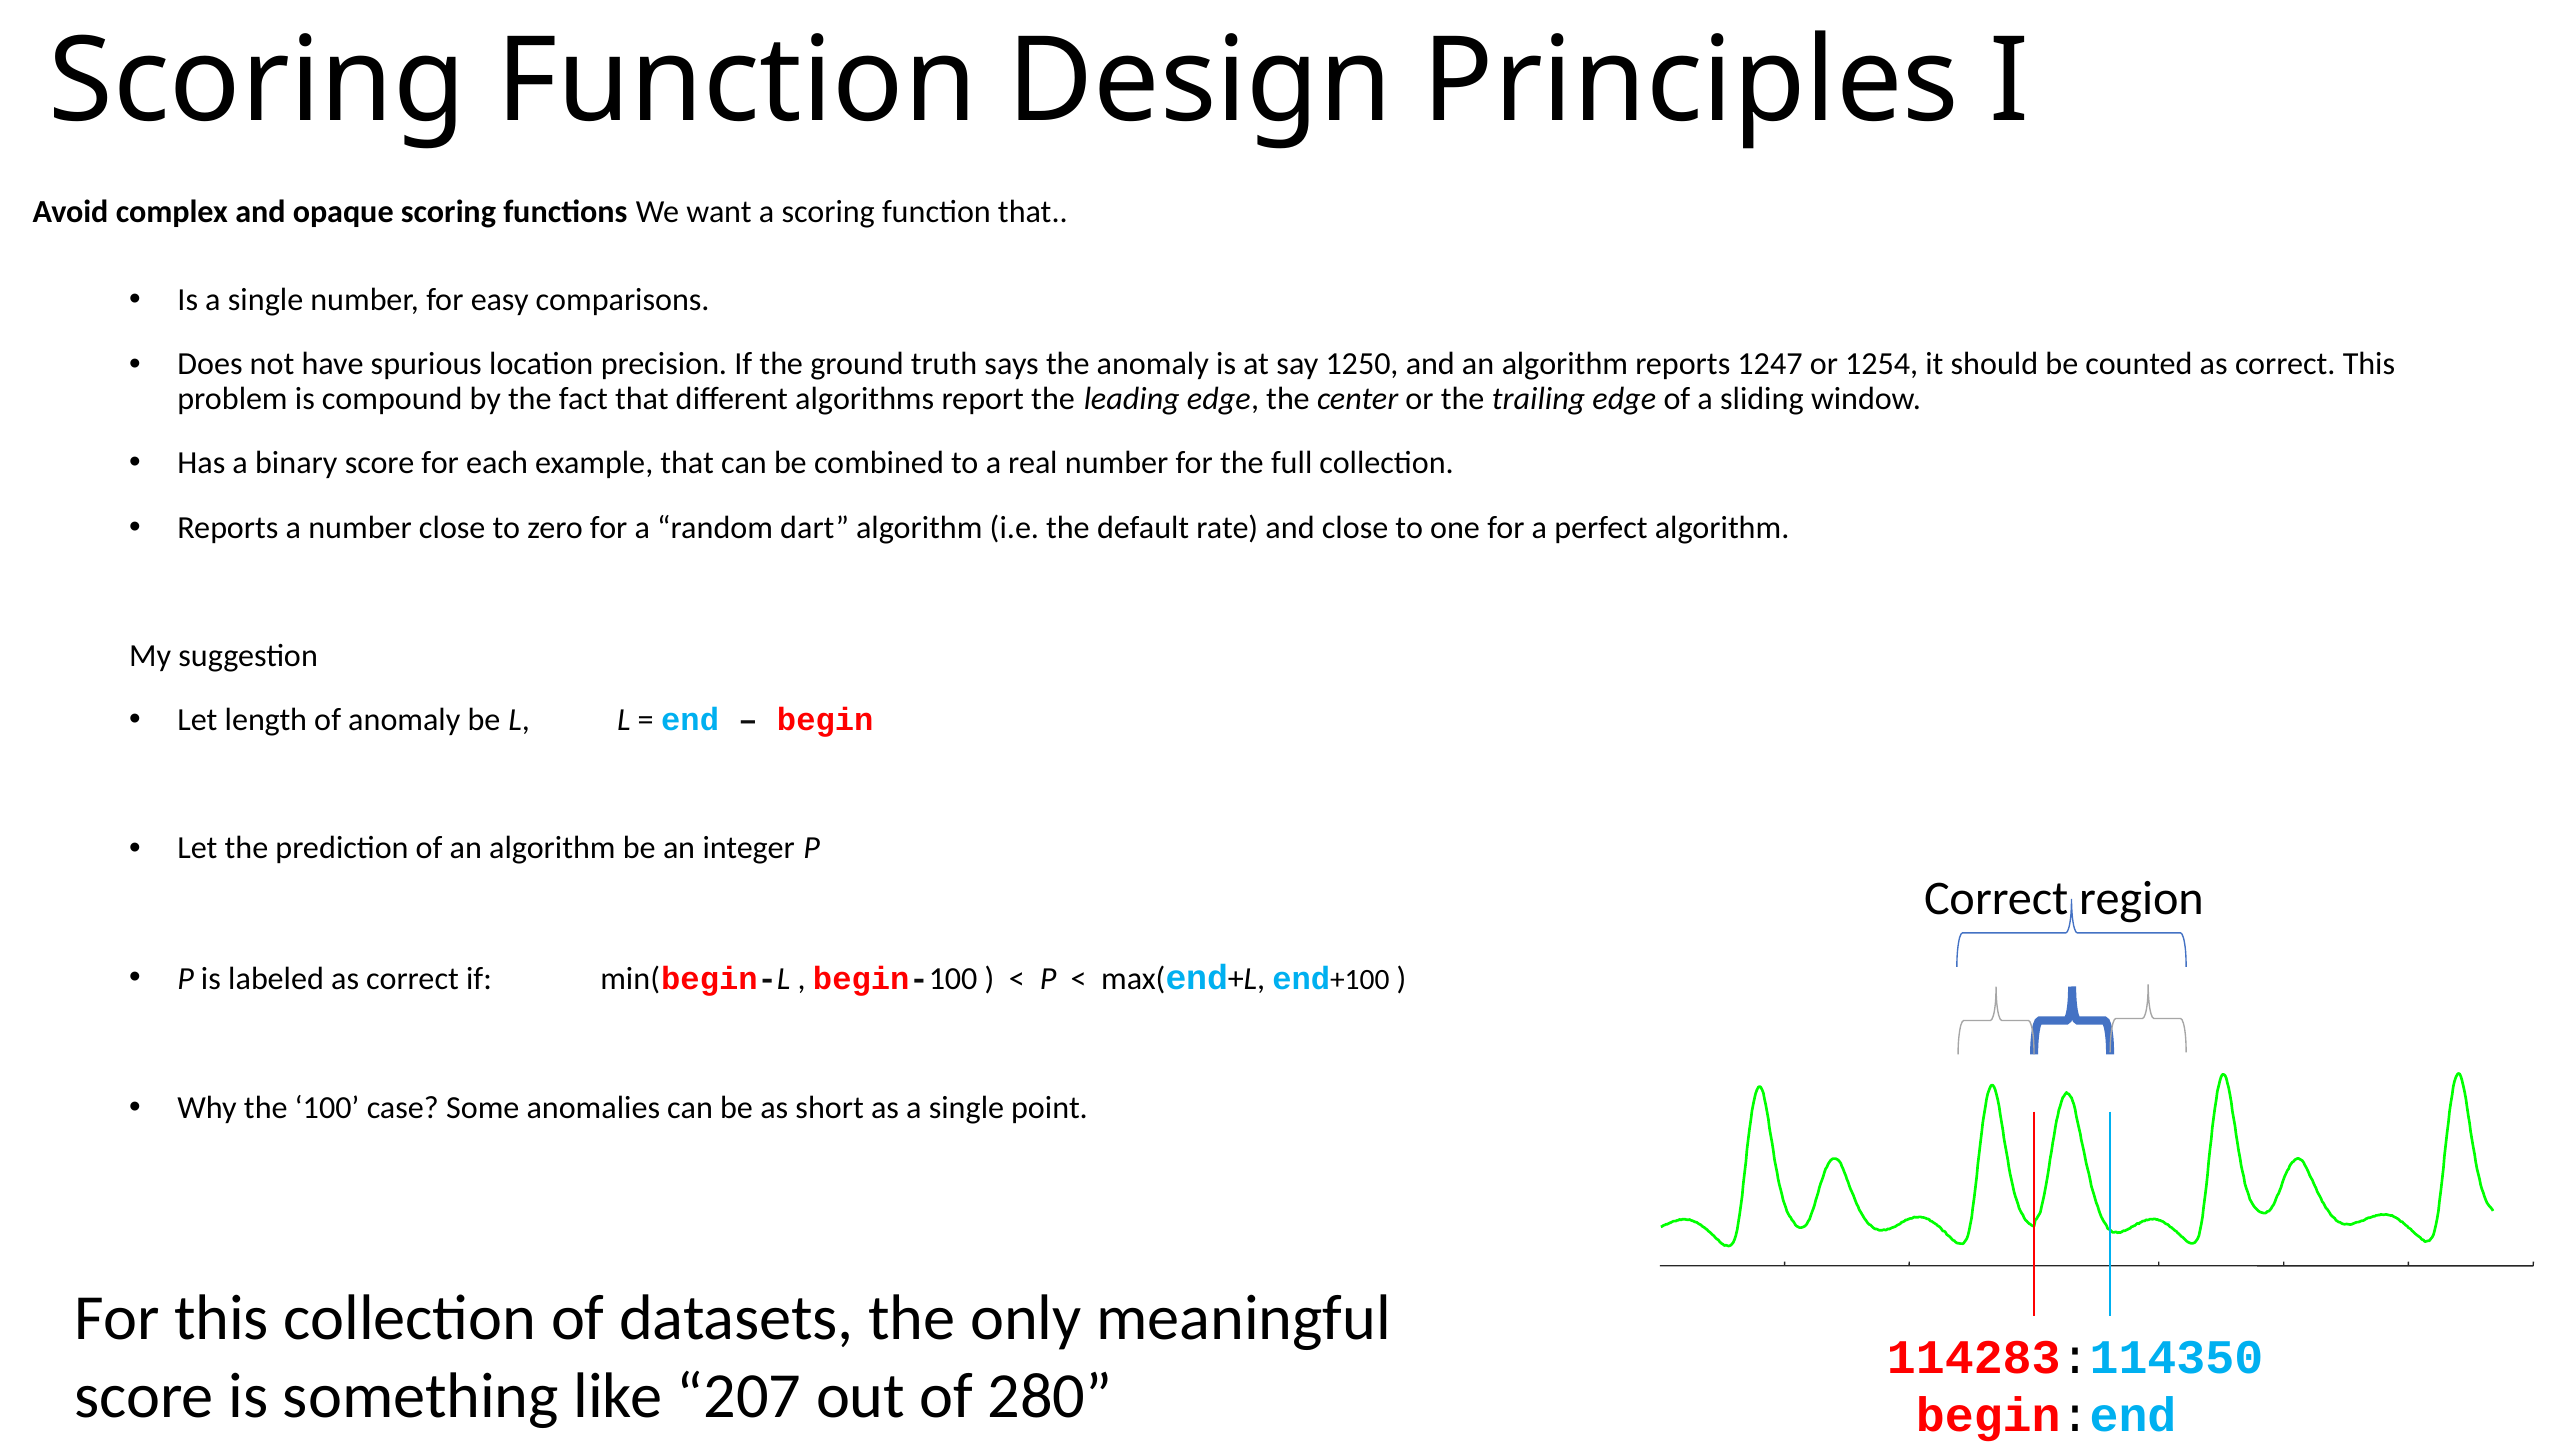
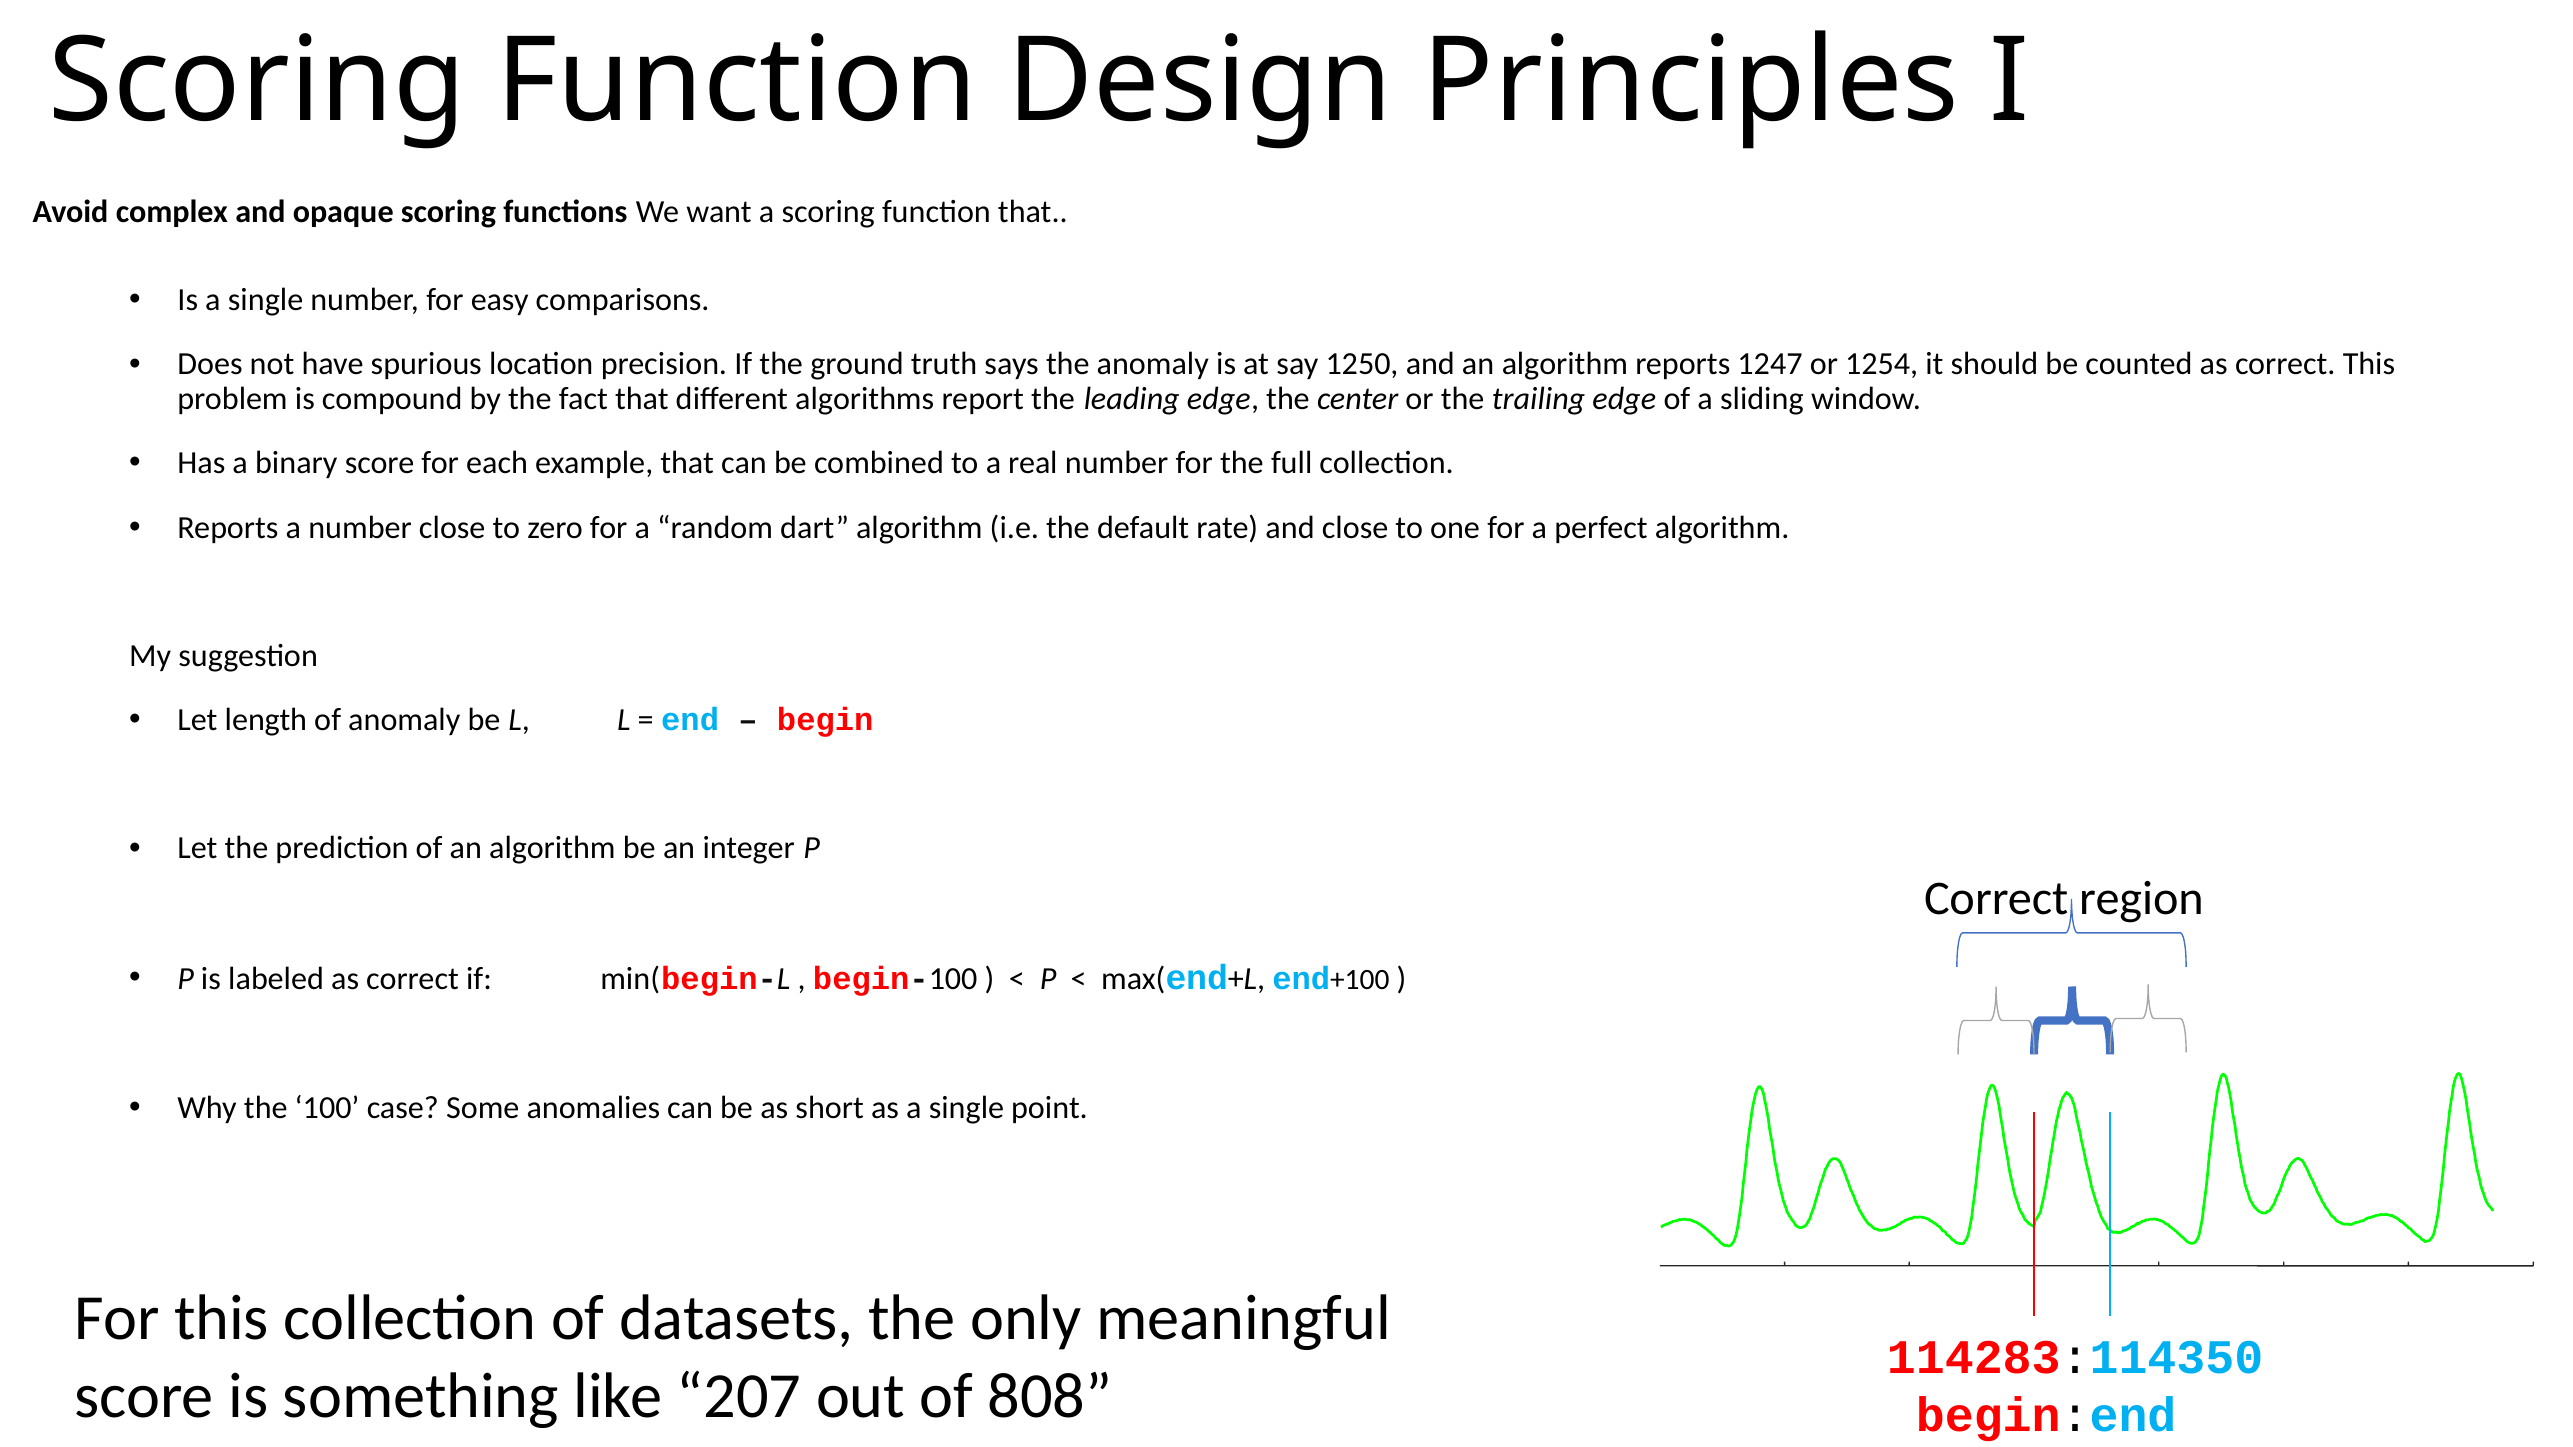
280: 280 -> 808 (1050, 1396)
